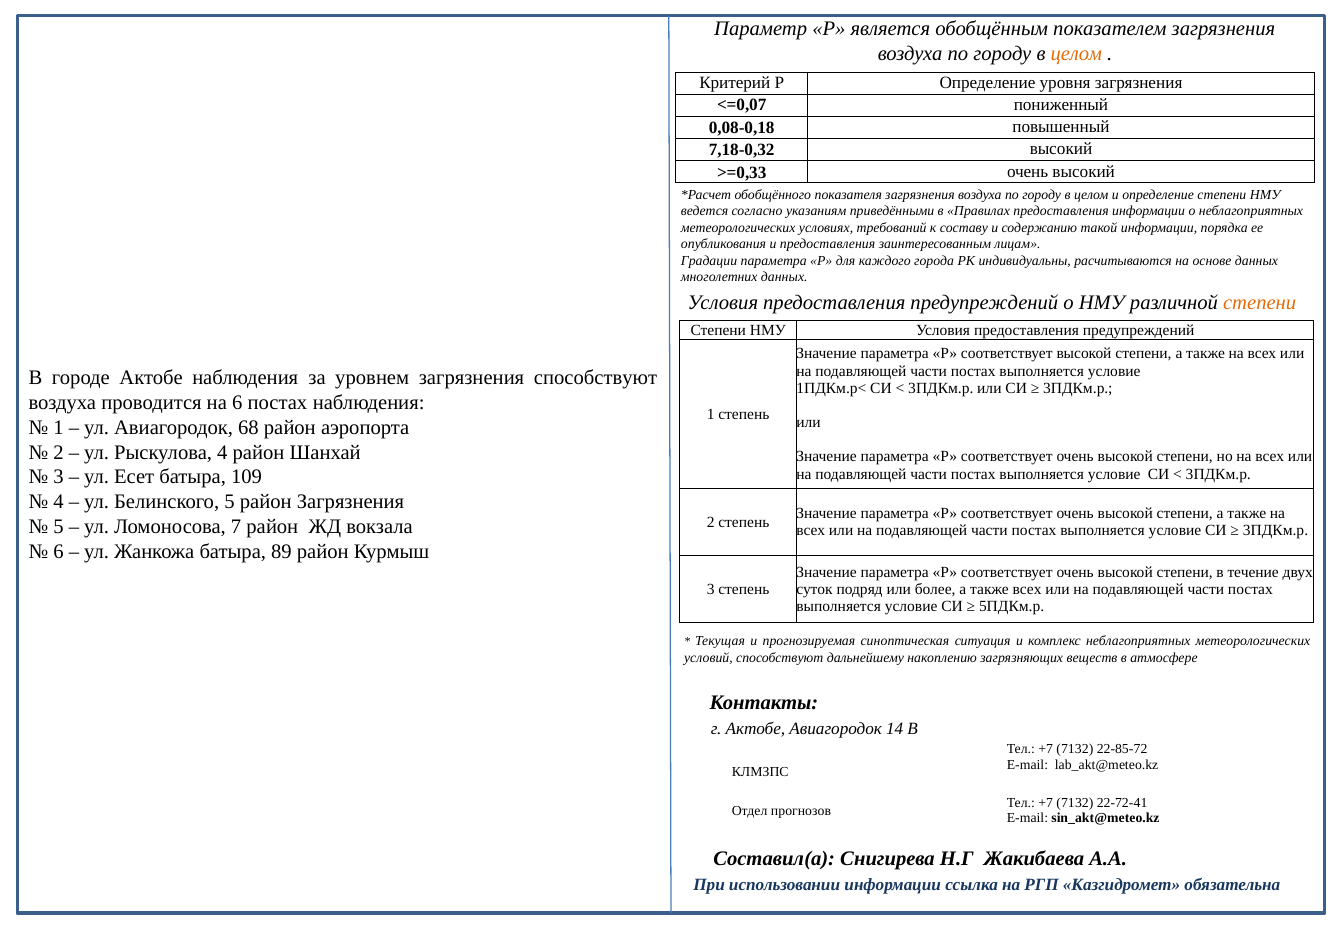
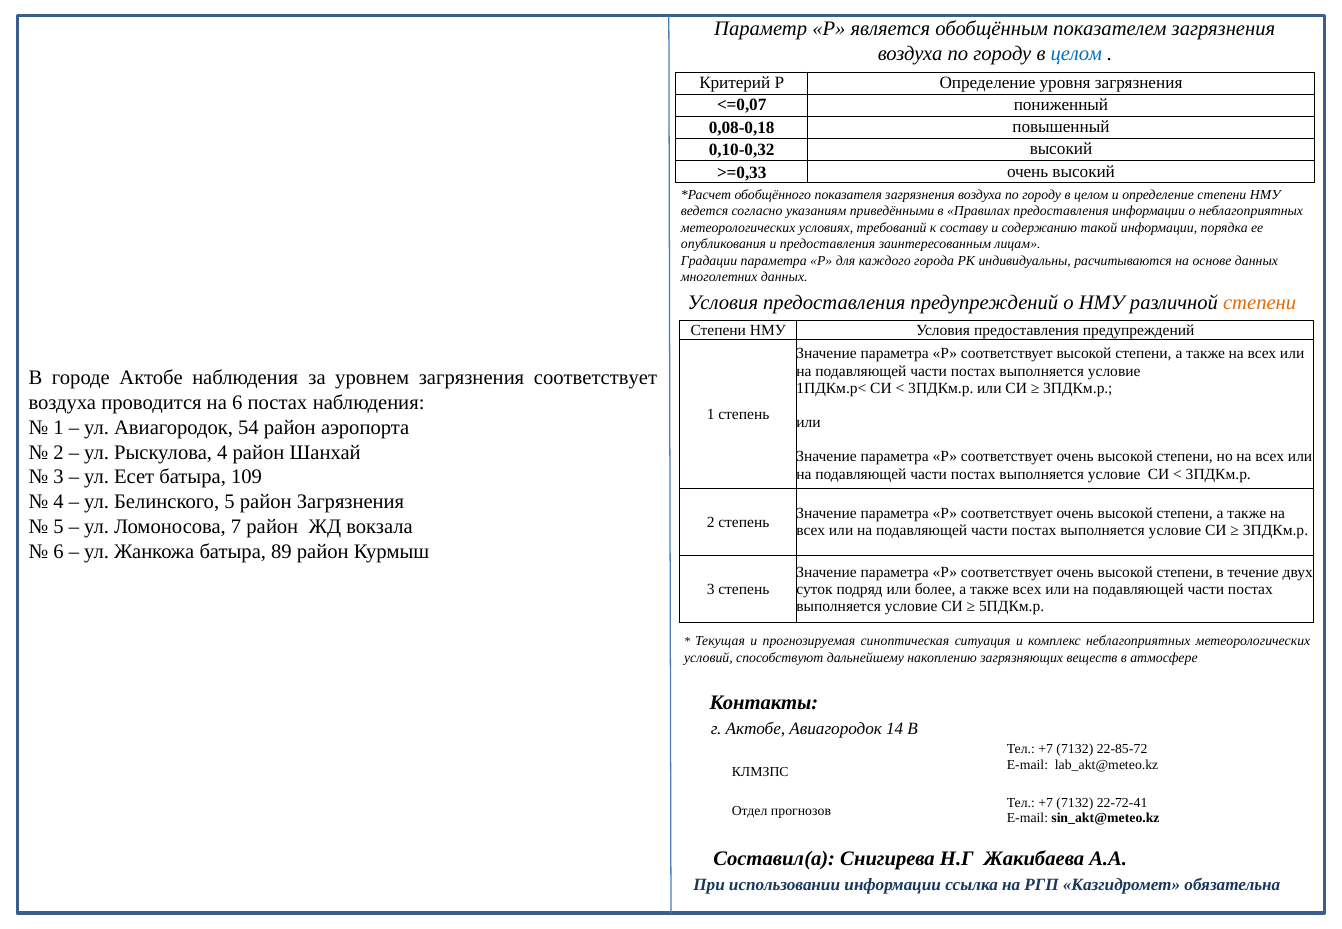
целом colour: orange -> blue (1076, 54)
7,18-0,32: 7,18-0,32 -> 0,10-0,32 (742, 150)
загрязнения способствуют: способствуют -> соответствует (596, 378)
68: 68 -> 54 (248, 428)
